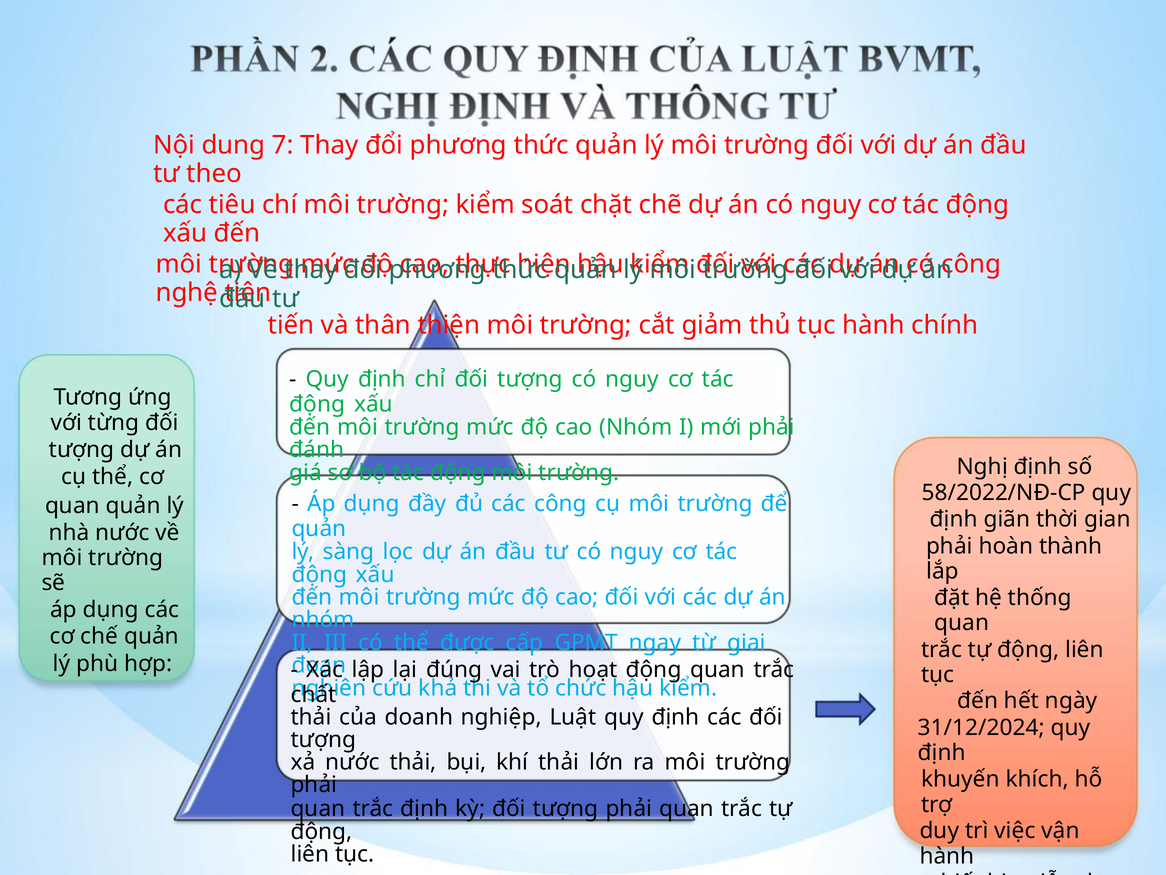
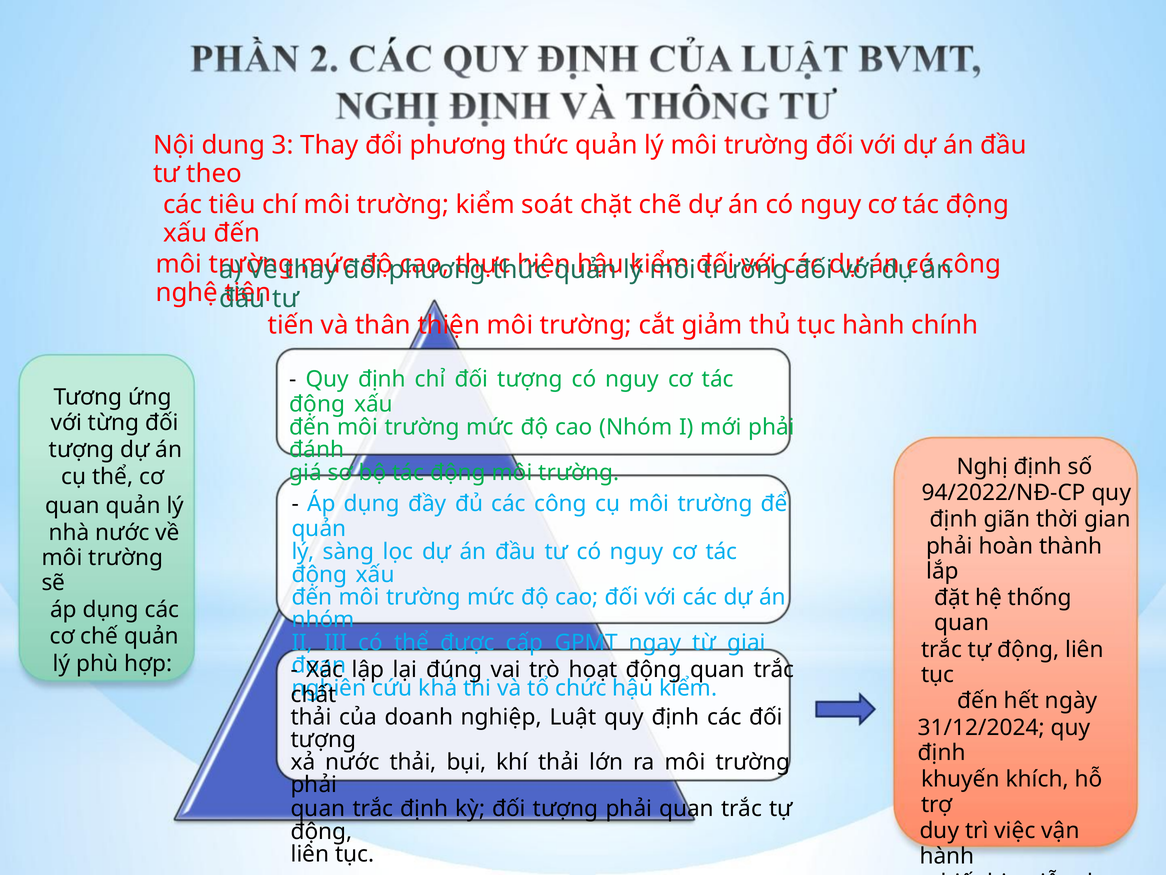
7: 7 -> 3 (283, 145)
58/2022/NĐ-CP: 58/2022/NĐ-CP -> 94/2022/NĐ-CP (1004, 492)
